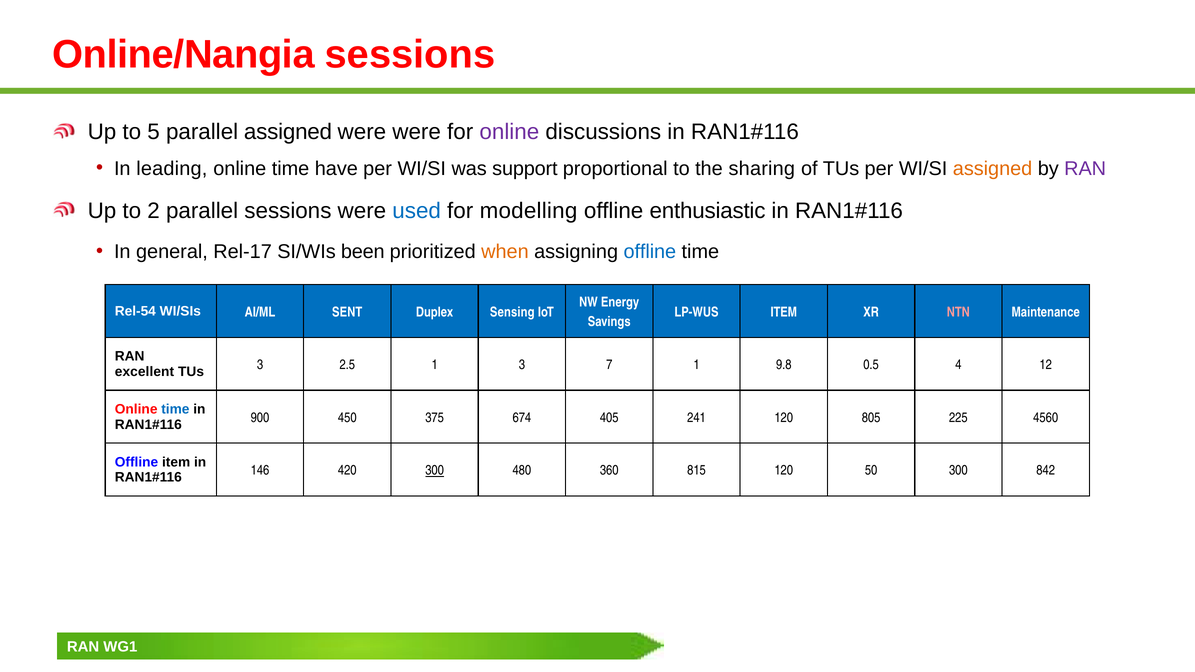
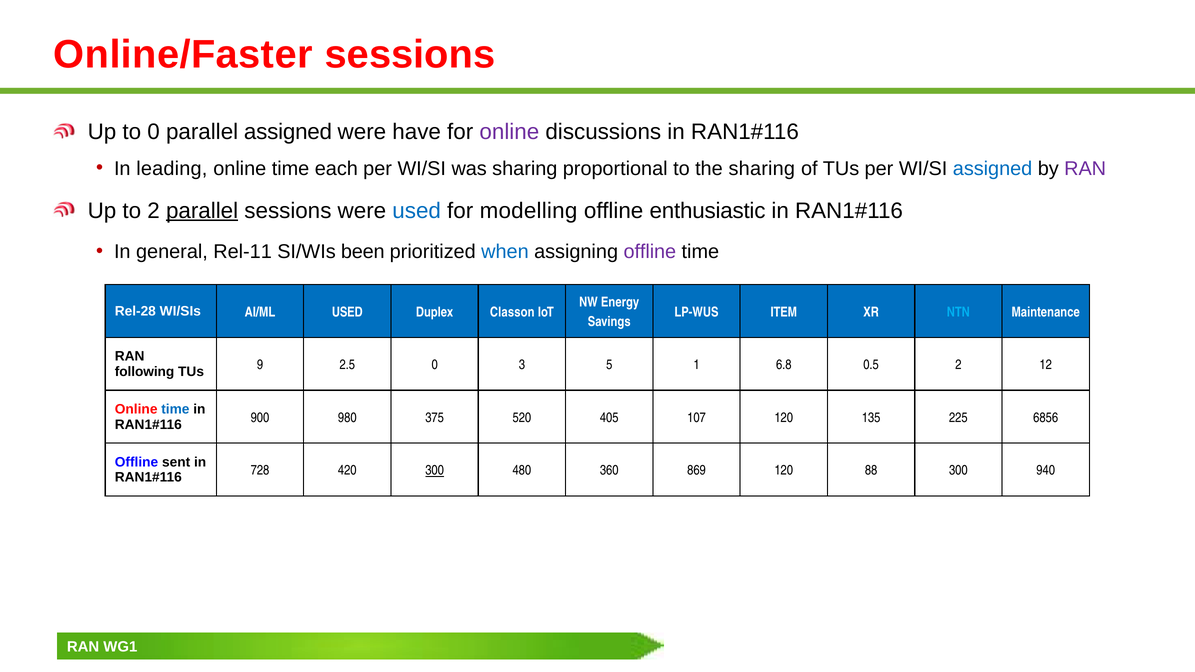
Online/Nangia: Online/Nangia -> Online/Faster (183, 55)
to 5: 5 -> 0 (154, 132)
were were: were -> have (417, 132)
have: have -> each (336, 169)
was support: support -> sharing (525, 169)
assigned colour: orange -> blue (993, 169)
parallel underline: none -> present (202, 211)
Rel-17: Rel-17 -> Rel-11 (243, 252)
when colour: orange -> blue (505, 252)
offline colour: blue -> purple (650, 252)
Rel-54: Rel-54 -> Rel-28 (135, 311)
AI/ML SENT: SENT -> USED (347, 312)
Sensing: Sensing -> Classon (512, 312)
NTN colour: pink -> light blue (958, 312)
excellent: excellent -> following (145, 372)
TUs 3: 3 -> 9 (260, 365)
2.5 1: 1 -> 0 (435, 365)
7: 7 -> 5 (609, 365)
9.8: 9.8 -> 6.8 (784, 365)
0.5 4: 4 -> 2 (958, 365)
450: 450 -> 980 (347, 418)
674: 674 -> 520 (522, 418)
241: 241 -> 107 (697, 418)
805: 805 -> 135 (871, 418)
4560: 4560 -> 6856 (1046, 418)
Offline item: item -> sent (176, 462)
146: 146 -> 728 (260, 471)
815: 815 -> 869 (697, 471)
50: 50 -> 88 (871, 471)
842: 842 -> 940 (1046, 471)
